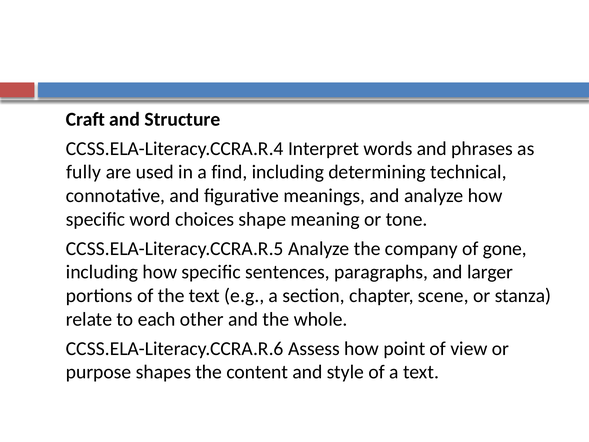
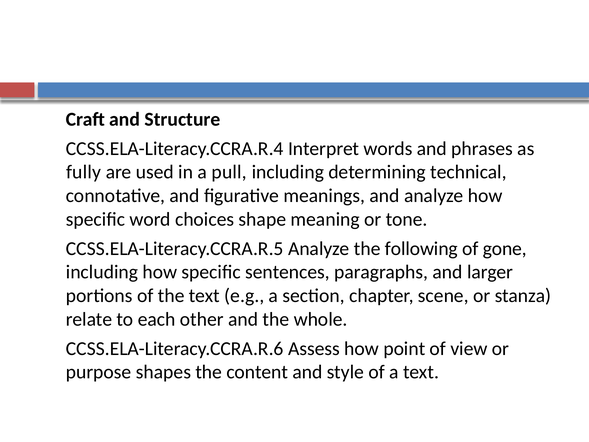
find: find -> pull (229, 172)
company: company -> following (421, 248)
